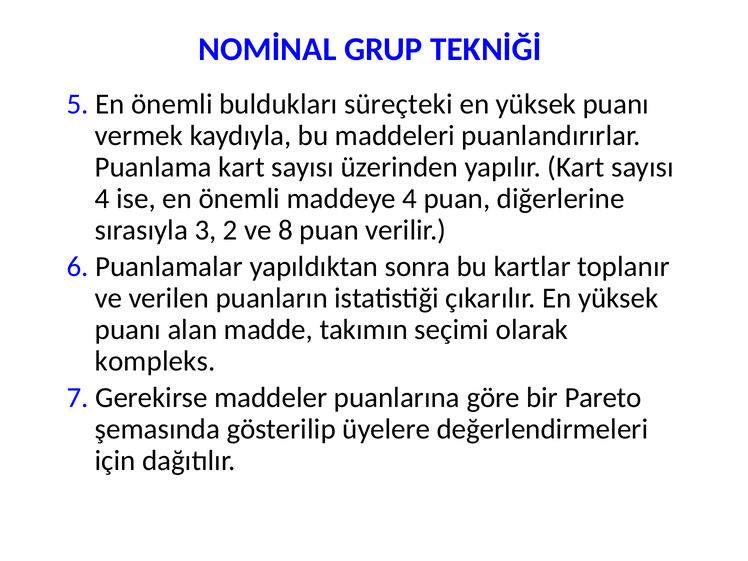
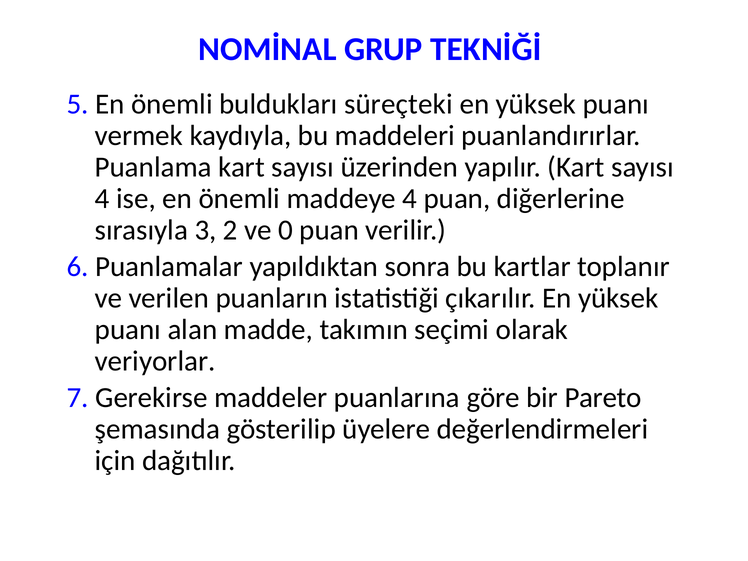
8: 8 -> 0 (285, 230)
kompleks: kompleks -> veriyorlar (155, 361)
